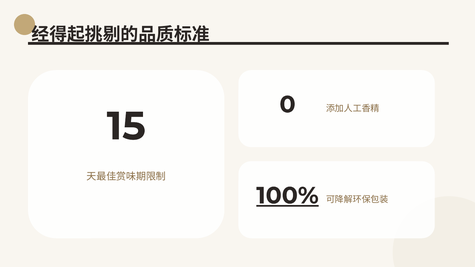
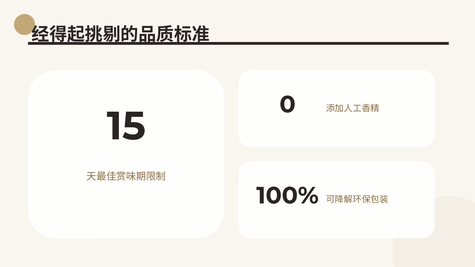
100% underline: present -> none (288, 196)
